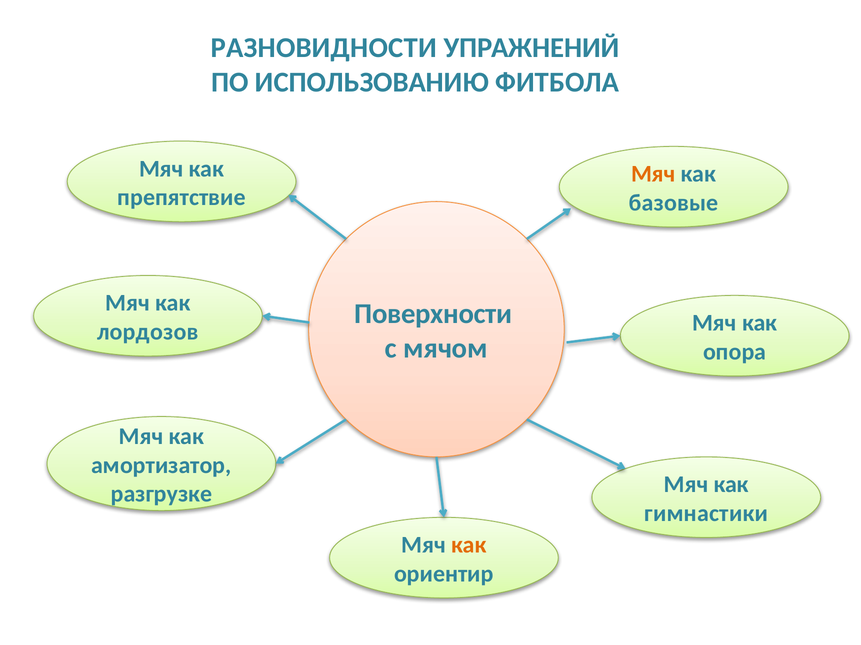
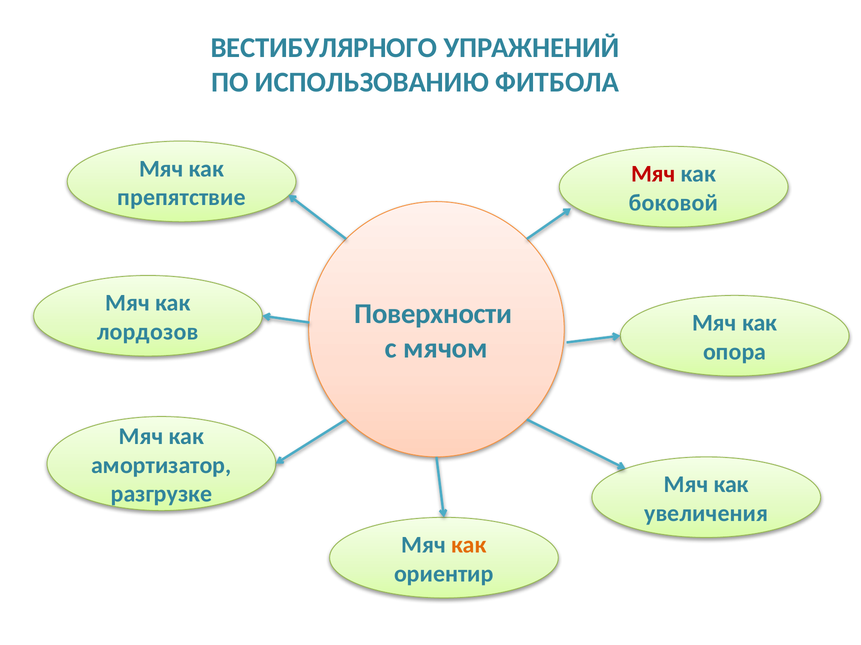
РАЗНОВИДНОСТИ: РАЗНОВИДНОСТИ -> ВЕСТИБУЛЯРНОГО (324, 48)
Мяч colour: orange -> red (653, 174)
базовые: базовые -> боковой (674, 203)
гимнастики: гимнастики -> увеличения (706, 514)
